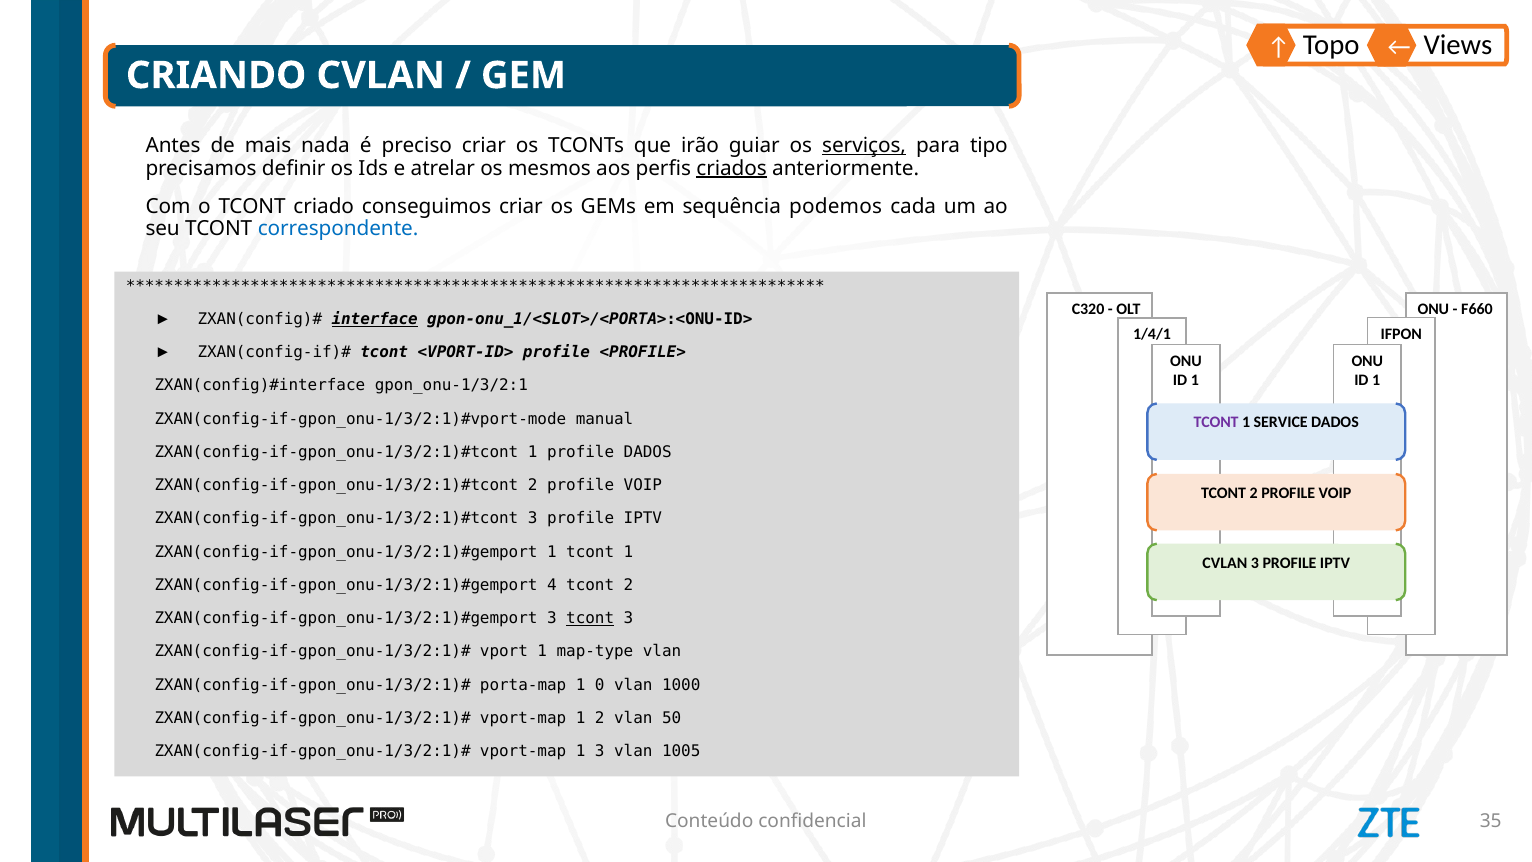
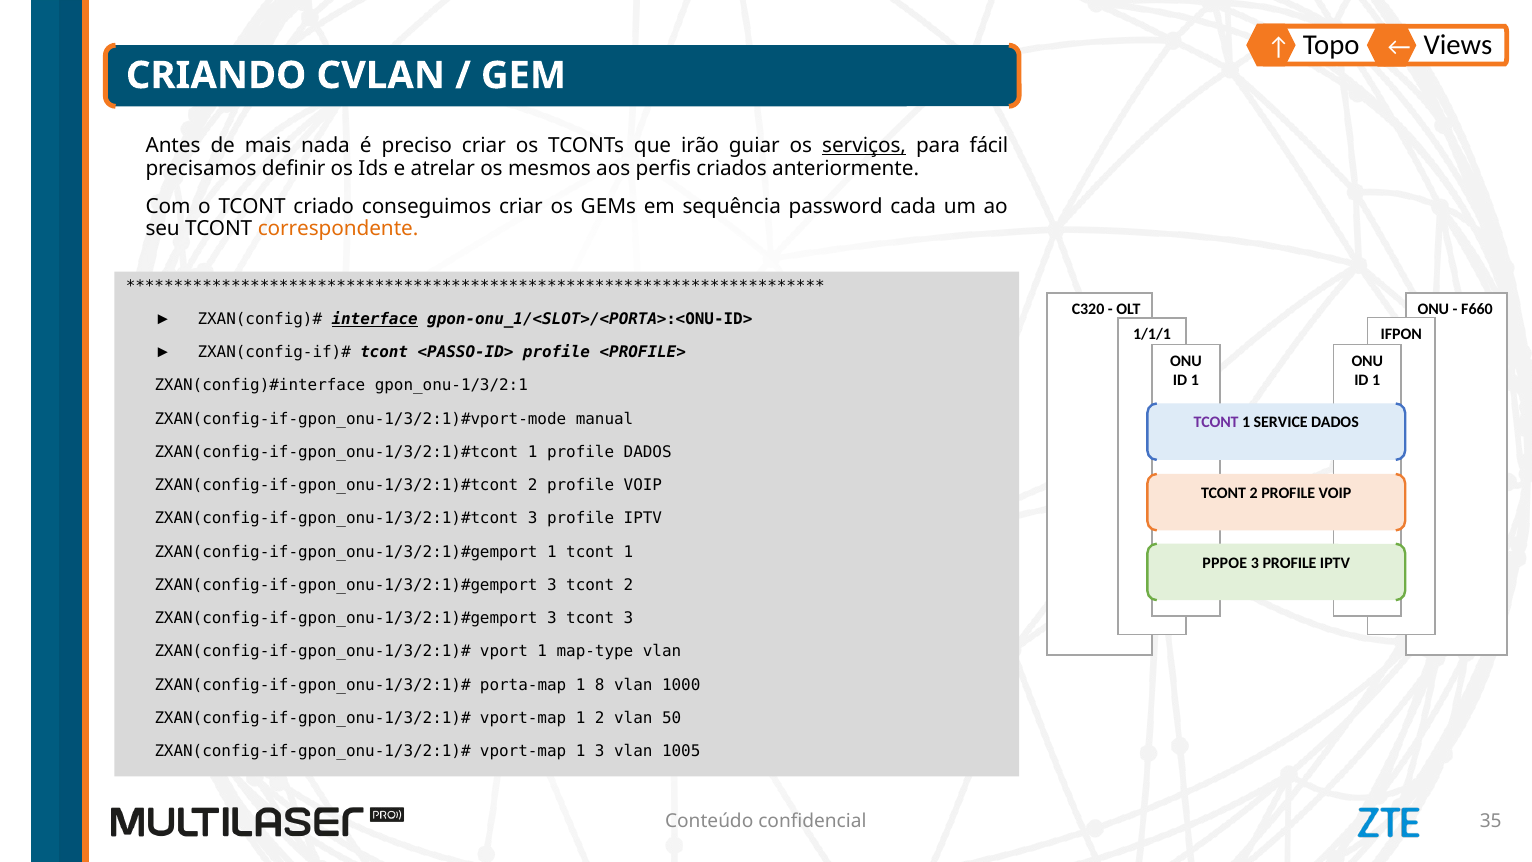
tipo: tipo -> fácil (989, 146)
criados underline: present -> none (732, 168)
podemos: podemos -> password (836, 207)
correspondente colour: blue -> orange (338, 229)
1/4/1: 1/4/1 -> 1/1/1 (1152, 334)
<VPORT-ID>: <VPORT-ID> -> <PASSO-ID> (466, 352)
CVLAN: CVLAN -> PPPOE (1225, 563)
4: 4 -> 3 (552, 585)
tcont underline: present -> none (590, 618)
0: 0 -> 8 (600, 685)
